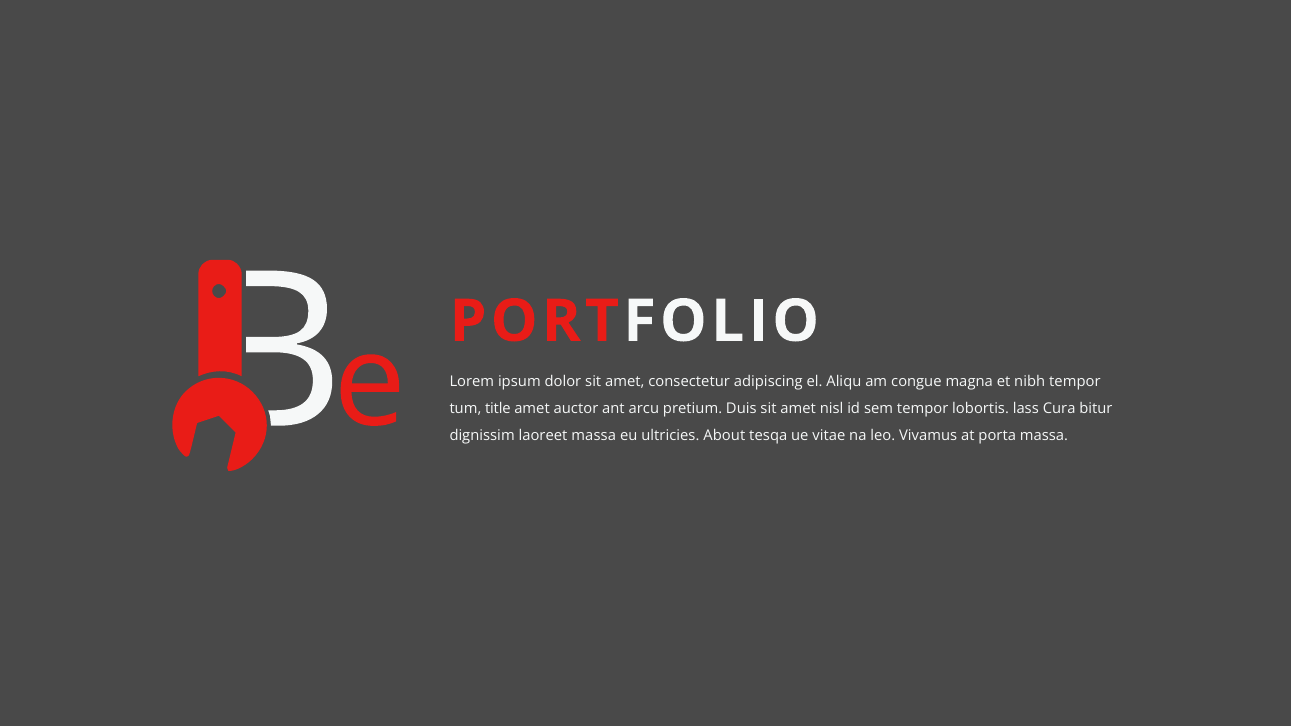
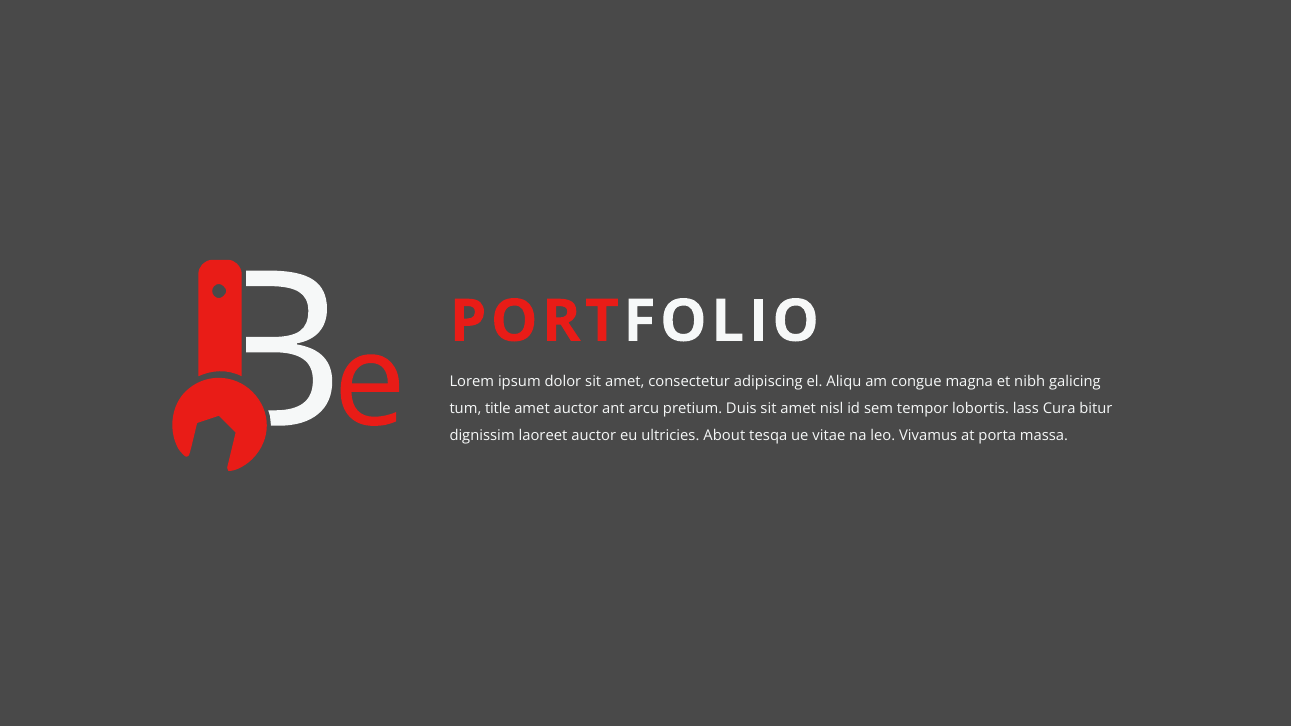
nibh tempor: tempor -> galicing (1075, 382)
laoreet massa: massa -> auctor (594, 435)
